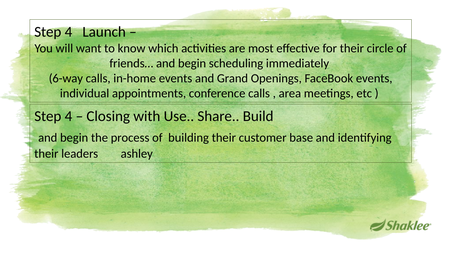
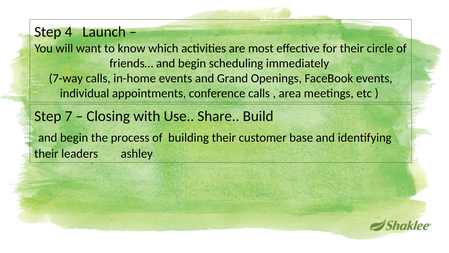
6-way: 6-way -> 7-way (66, 78)
4: 4 -> 7 (69, 116)
